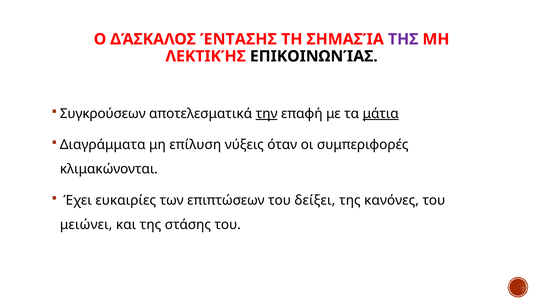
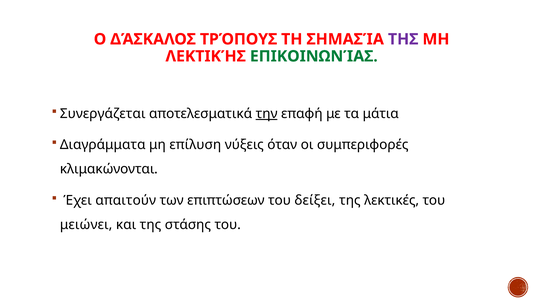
ΈΝΤΑΣΗΣ: ΈΝΤΑΣΗΣ -> ΤΡΌΠΟΥΣ (239, 39)
ΕΠΙΚΟΙΝΩΝΊΑΣ colour: black -> green (314, 56)
Συγκρούσεων: Συγκρούσεων -> Συνεργάζεται (103, 114)
μάτια underline: present -> none (381, 114)
ευκαιρίες: ευκαιρίες -> απαιτούν (126, 201)
κανόνες: κανόνες -> λεκτικές (392, 201)
